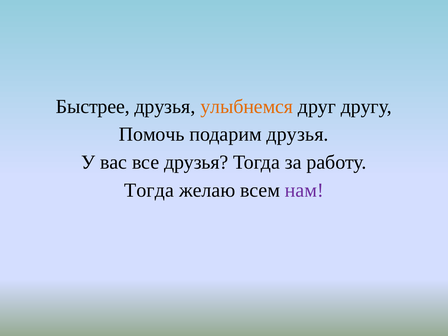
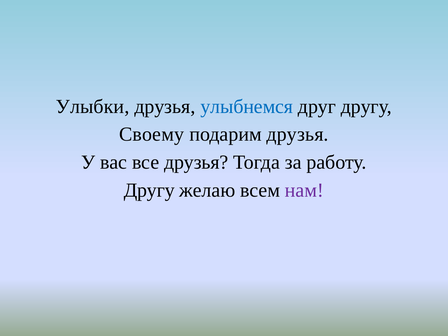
Быстрее: Быстрее -> Улыбки (93, 106)
улыбнемся colour: orange -> blue (247, 106)
Помочь: Помочь -> Своему (152, 134)
Тогда: Тогда -> Другу (149, 190)
